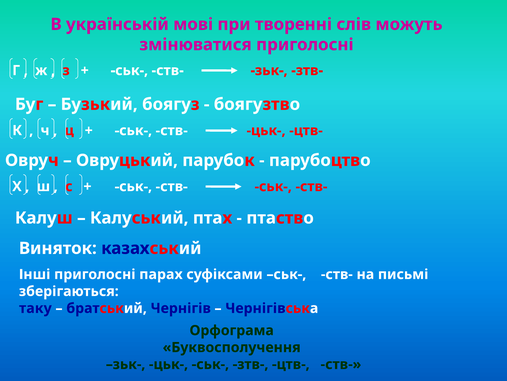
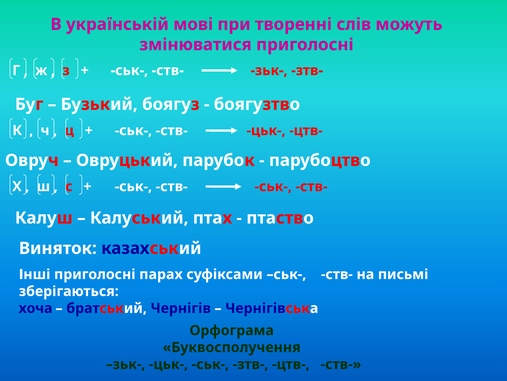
таку: таку -> хоча (36, 308)
